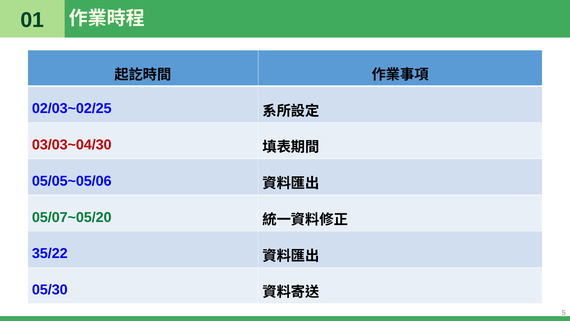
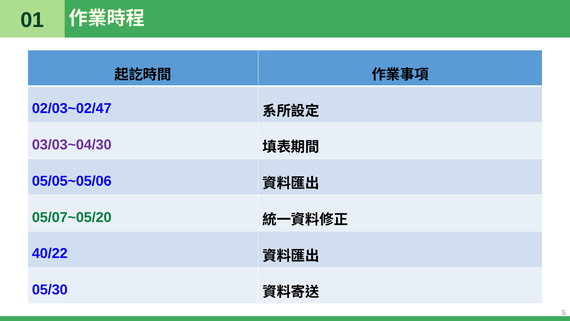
02/03~02/25: 02/03~02/25 -> 02/03~02/47 (72, 108)
03/03~04/30 colour: red -> purple (72, 145)
35/22: 35/22 -> 40/22 (50, 253)
